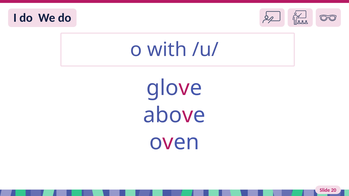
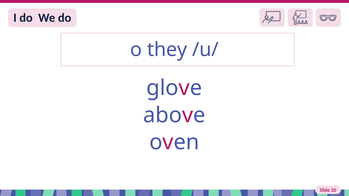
with: with -> they (167, 50)
